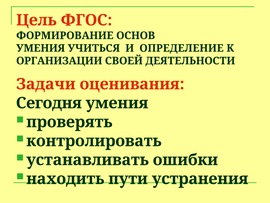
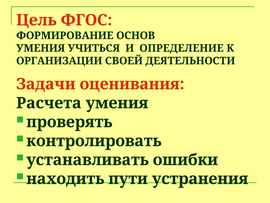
Сегодня: Сегодня -> Расчета (49, 103)
